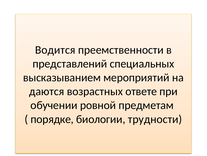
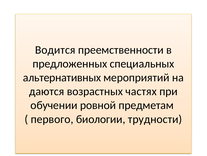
представлений: представлений -> предложенных (70, 63)
высказыванием: высказыванием -> альтернативных (62, 77)
ответе: ответе -> частях (141, 91)
порядке: порядке -> первого (52, 119)
